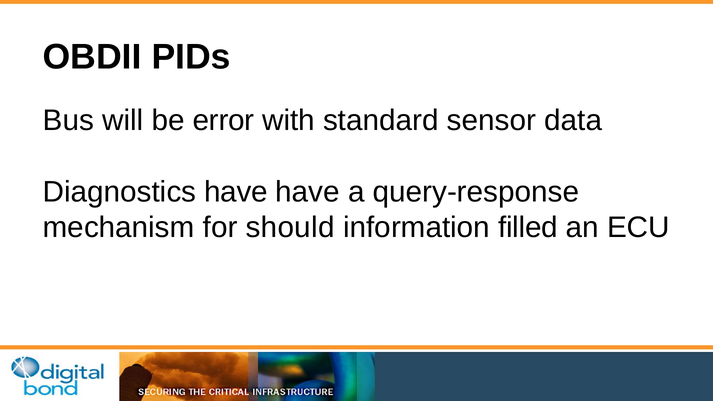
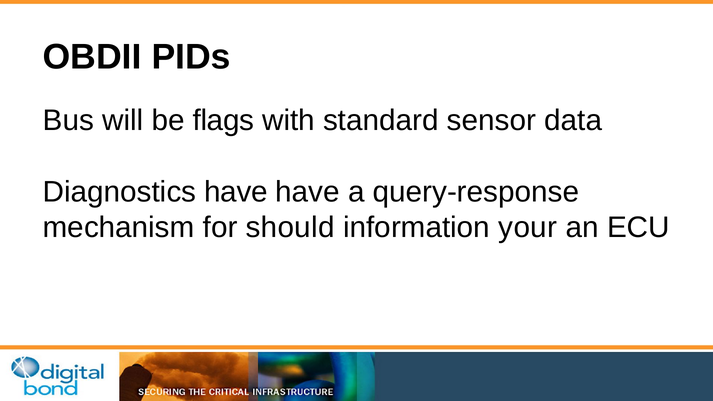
error: error -> flags (224, 121)
filled: filled -> your (528, 228)
